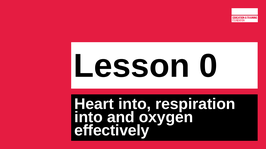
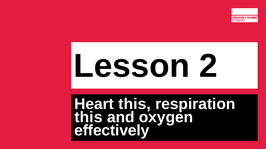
0: 0 -> 2 (208, 66)
Heart into: into -> this (135, 104)
into: into -> this (88, 118)
